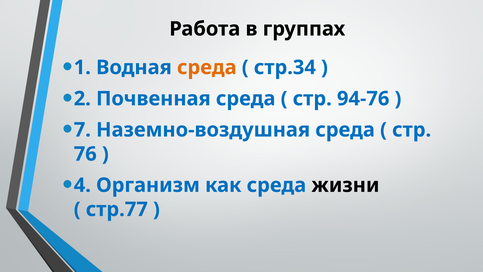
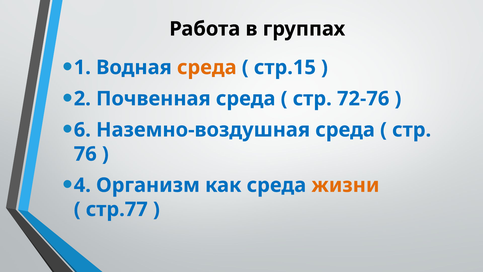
стр.34: стр.34 -> стр.15 (285, 67)
94-76: 94-76 -> 72-76 (363, 99)
7: 7 -> 6 (82, 130)
жизни colour: black -> orange (345, 185)
